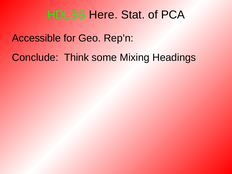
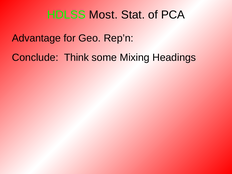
Here: Here -> Most (103, 15)
Accessible: Accessible -> Advantage (36, 38)
